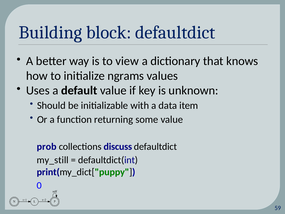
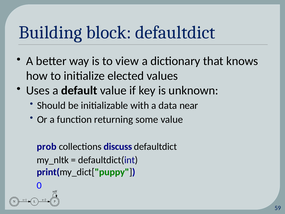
ngrams: ngrams -> elected (126, 76)
item: item -> near (189, 105)
my_still: my_still -> my_nltk (53, 160)
